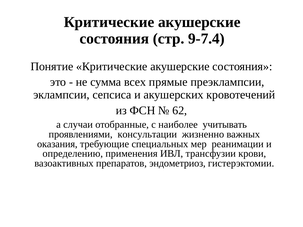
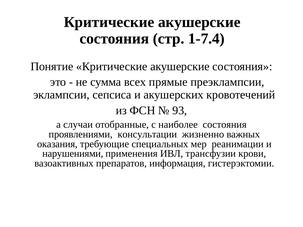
9-7.4: 9-7.4 -> 1-7.4 (206, 39)
62: 62 -> 93 (180, 111)
наиболее учитывать: учитывать -> состояния (225, 125)
определению: определению -> нарушениями (73, 154)
эндометриоз: эндометриоз -> информация (177, 164)
